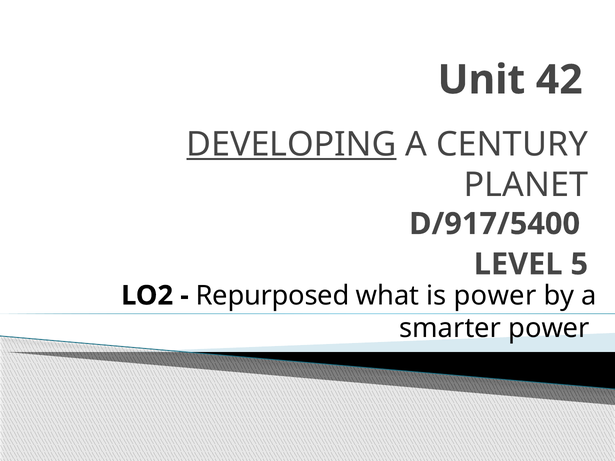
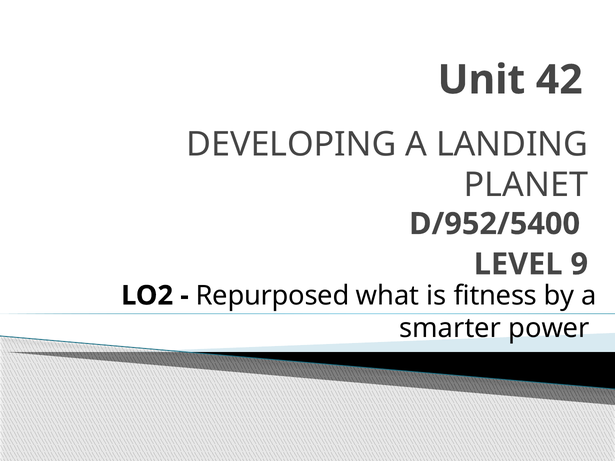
DEVELOPING underline: present -> none (292, 144)
CENTURY: CENTURY -> LANDING (512, 144)
D/917/5400: D/917/5400 -> D/952/5400 (495, 224)
5: 5 -> 9 (579, 264)
is power: power -> fitness (495, 296)
